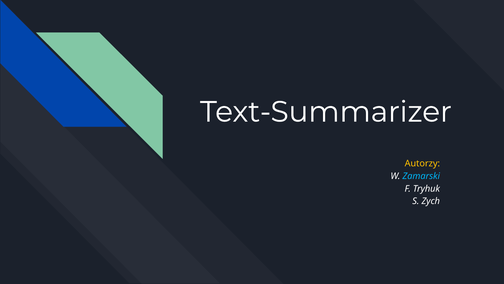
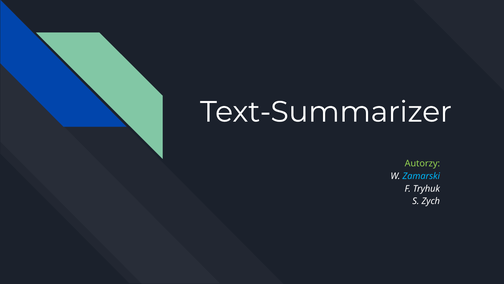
Autorzy colour: yellow -> light green (422, 163)
